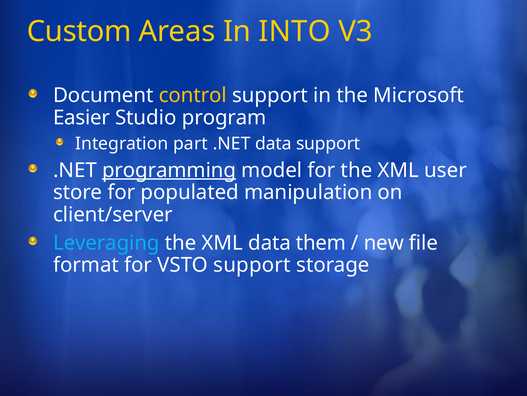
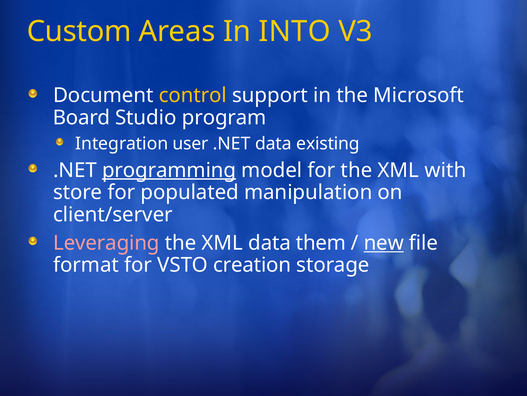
Easier: Easier -> Board (82, 117)
part: part -> user (191, 143)
data support: support -> existing (328, 143)
user: user -> with (445, 170)
Leveraging colour: light blue -> pink (106, 243)
new underline: none -> present (384, 243)
VSTO support: support -> creation (252, 265)
